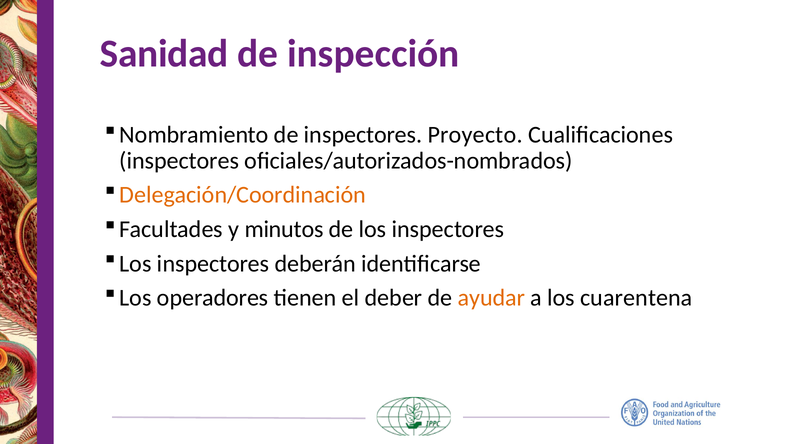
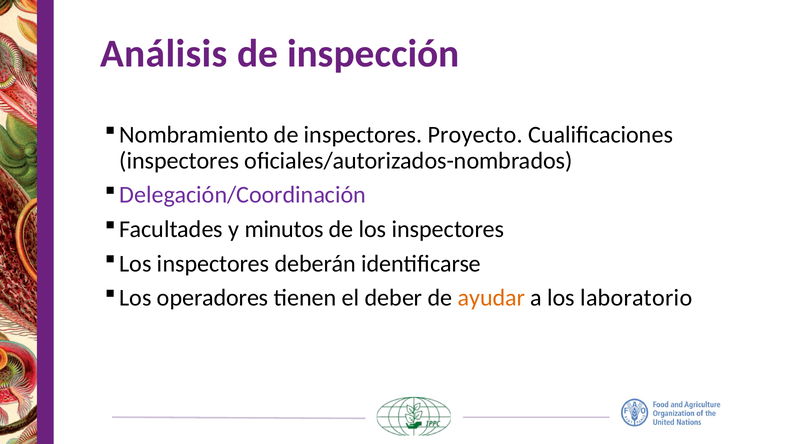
Sanidad: Sanidad -> Análisis (164, 54)
Delegación/Coordinación colour: orange -> purple (243, 195)
cuarentena: cuarentena -> laboratorio (636, 298)
